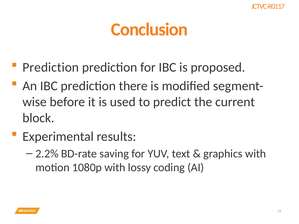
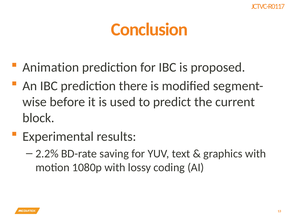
Prediction: Prediction -> Animation (51, 67)
